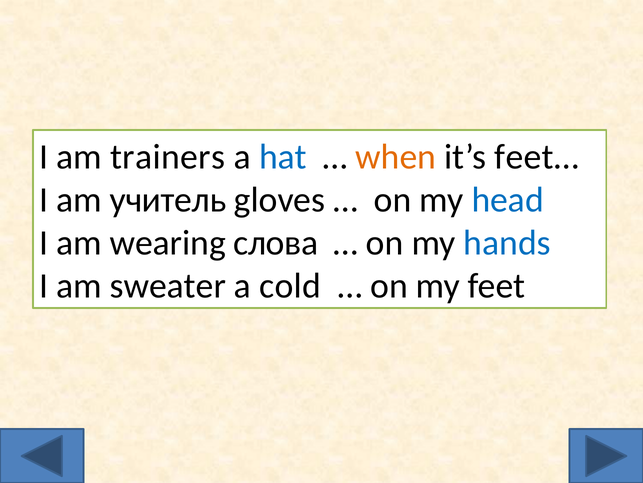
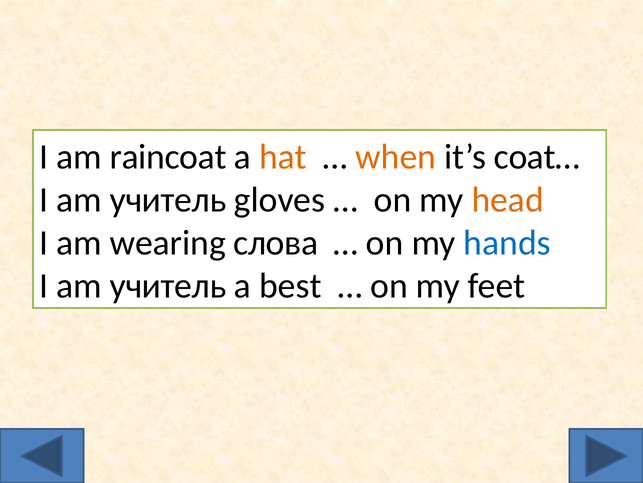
trainers: trainers -> raincoat (168, 157)
hat colour: blue -> orange (283, 157)
feet…: feet… -> coat… (537, 157)
head colour: blue -> orange (508, 200)
sweater: sweater -> учитель (168, 285)
cold: cold -> best (290, 285)
